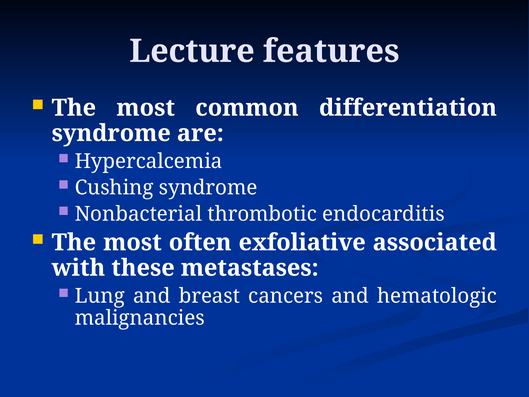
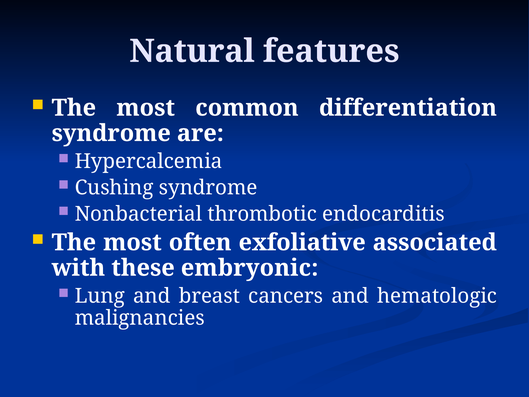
Lecture: Lecture -> Natural (192, 51)
metastases: metastases -> embryonic (250, 268)
